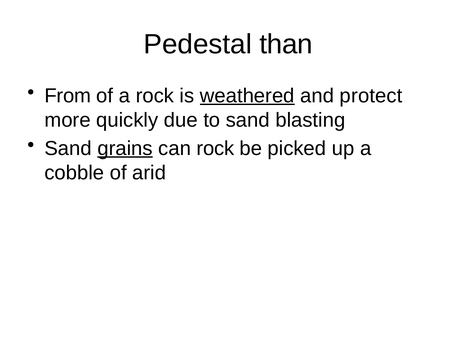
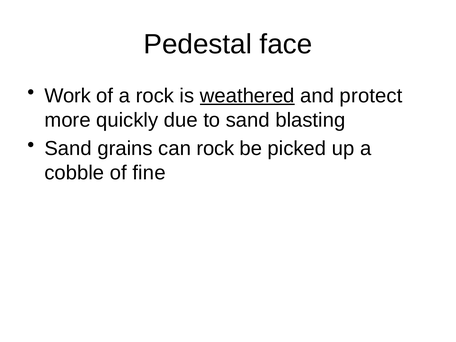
than: than -> face (286, 44)
From: From -> Work (68, 96)
grains underline: present -> none (125, 148)
arid: arid -> fine (149, 173)
